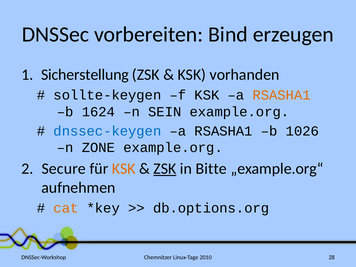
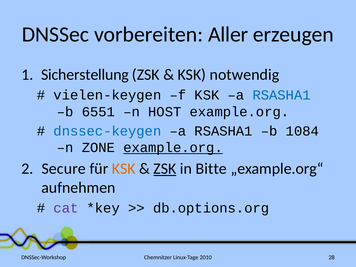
Bind: Bind -> Aller (228, 34)
vorhanden: vorhanden -> notwendig (244, 75)
sollte-keygen: sollte-keygen -> vielen-keygen (107, 95)
RSASHA1 colour: orange -> blue (282, 95)
1624: 1624 -> 6551 (98, 112)
SEIN: SEIN -> HOST (165, 112)
1026: 1026 -> 1084 (302, 131)
example.org underline: none -> present (173, 148)
cat colour: orange -> purple (66, 208)
